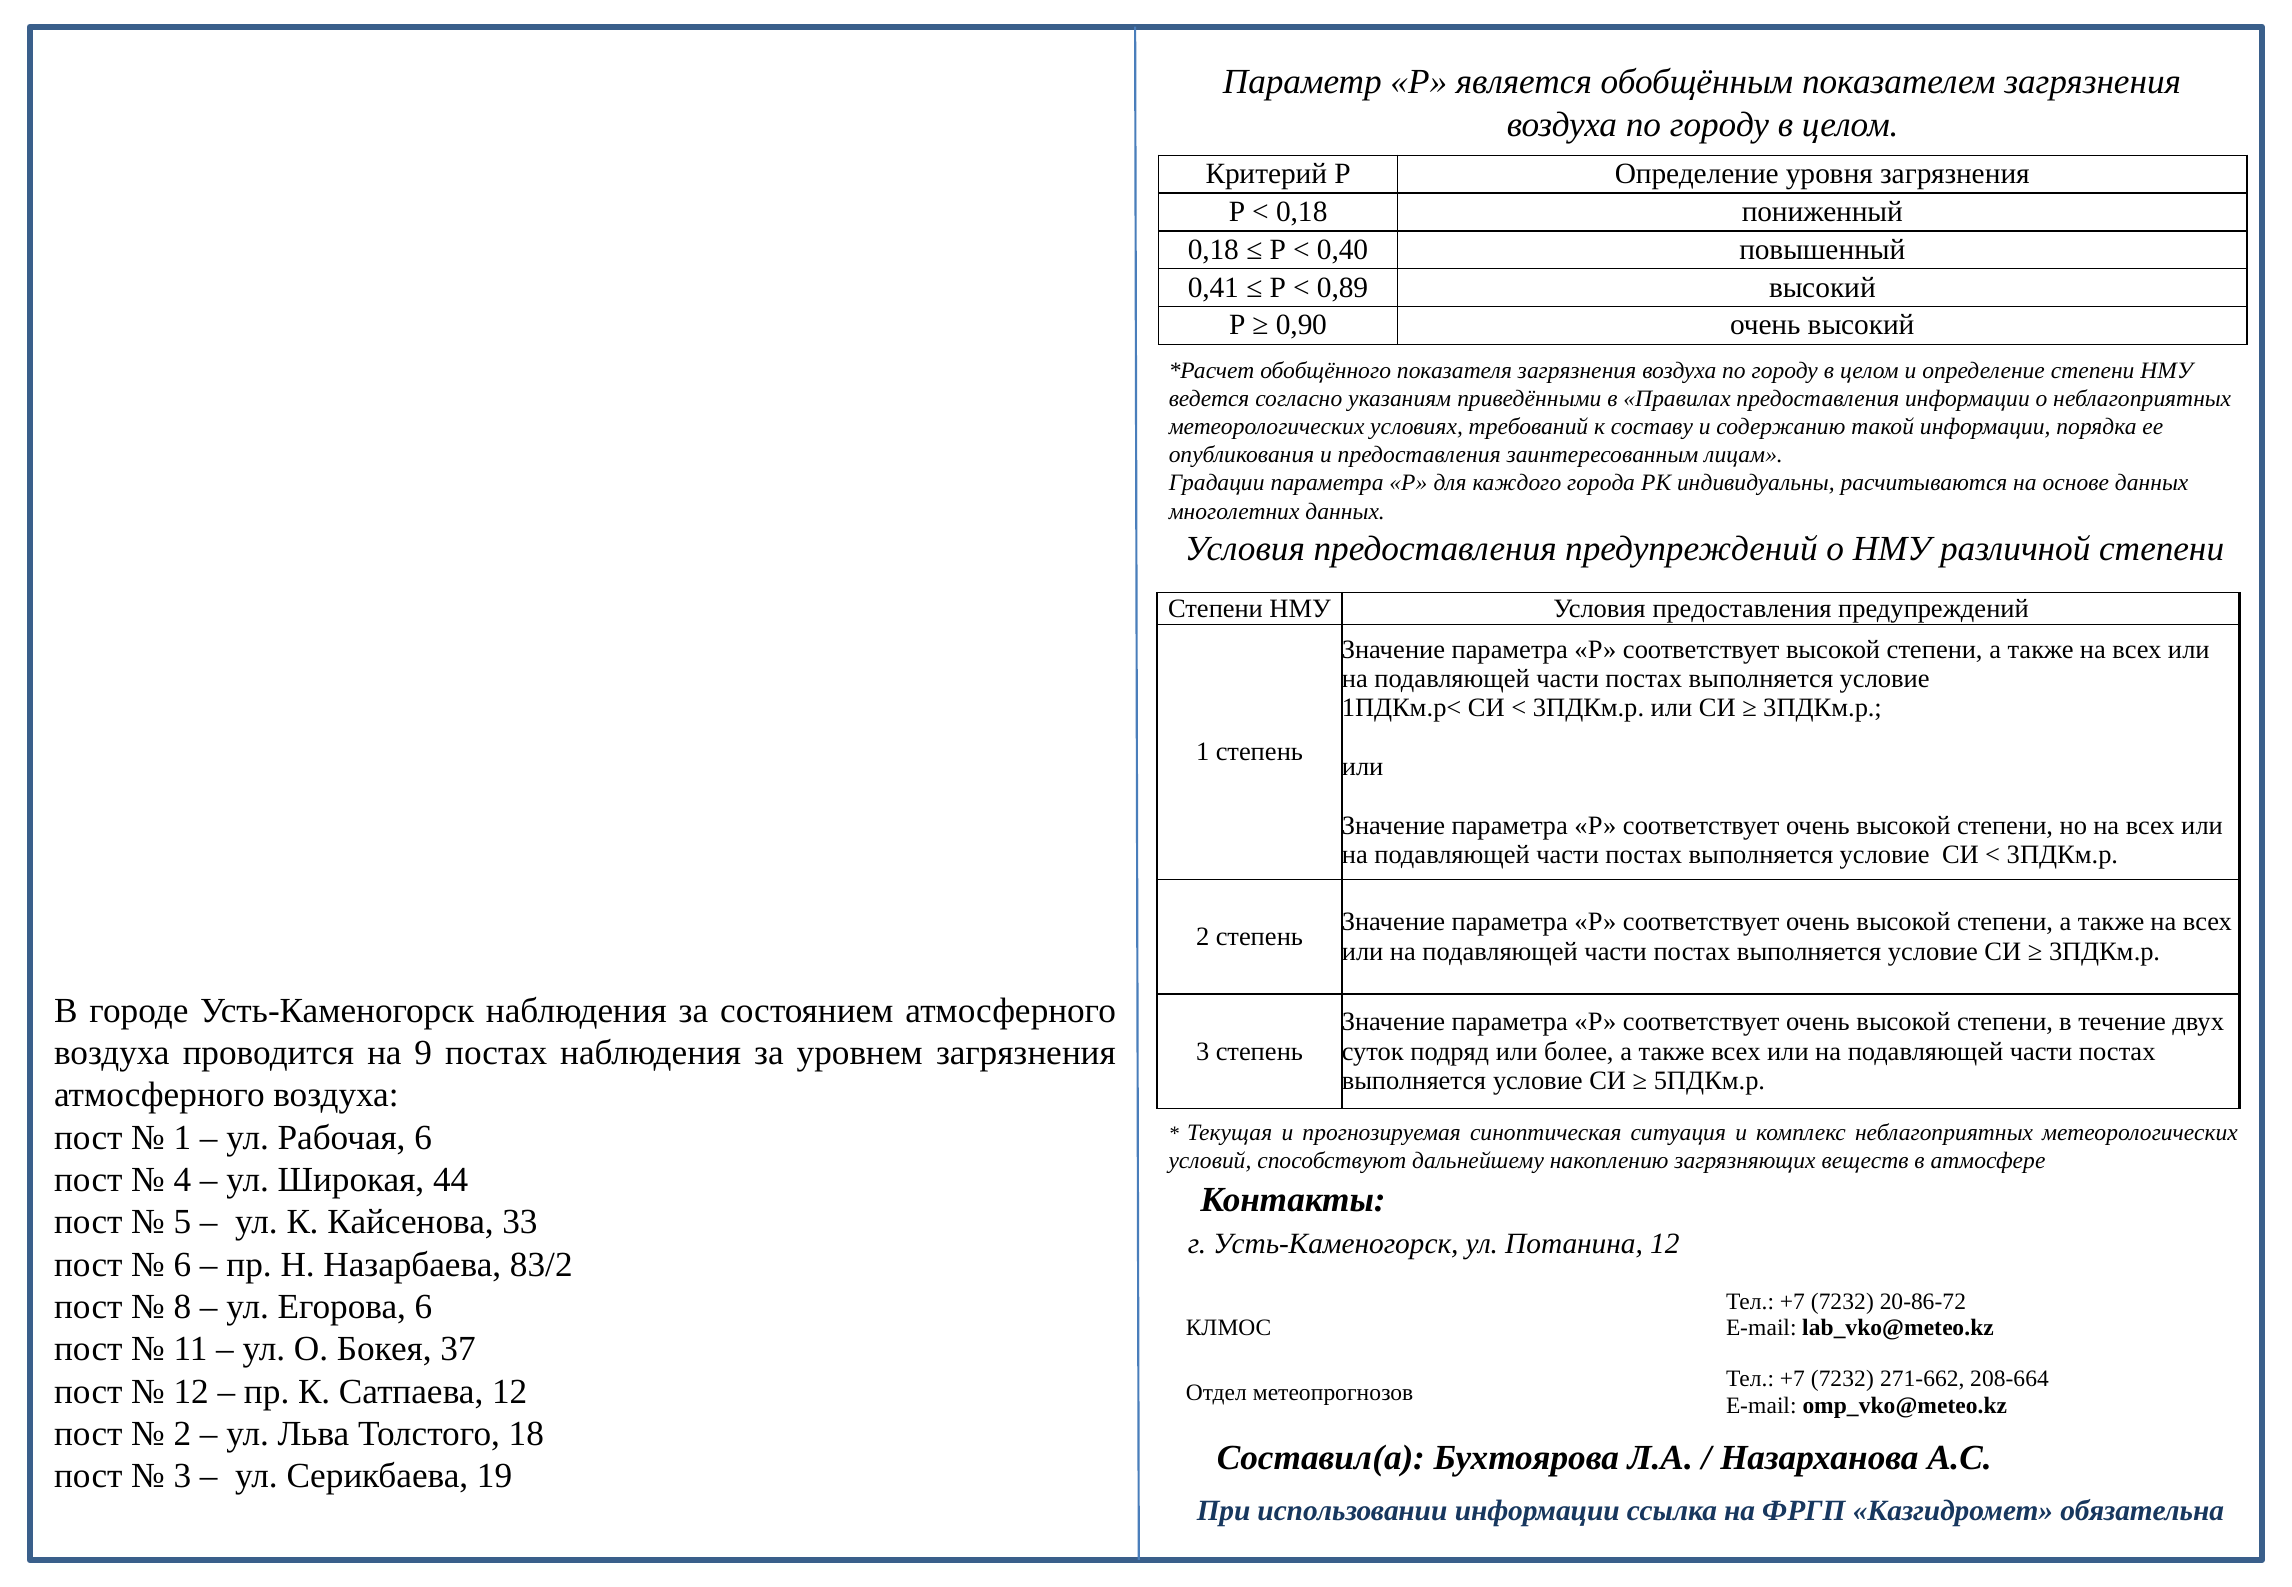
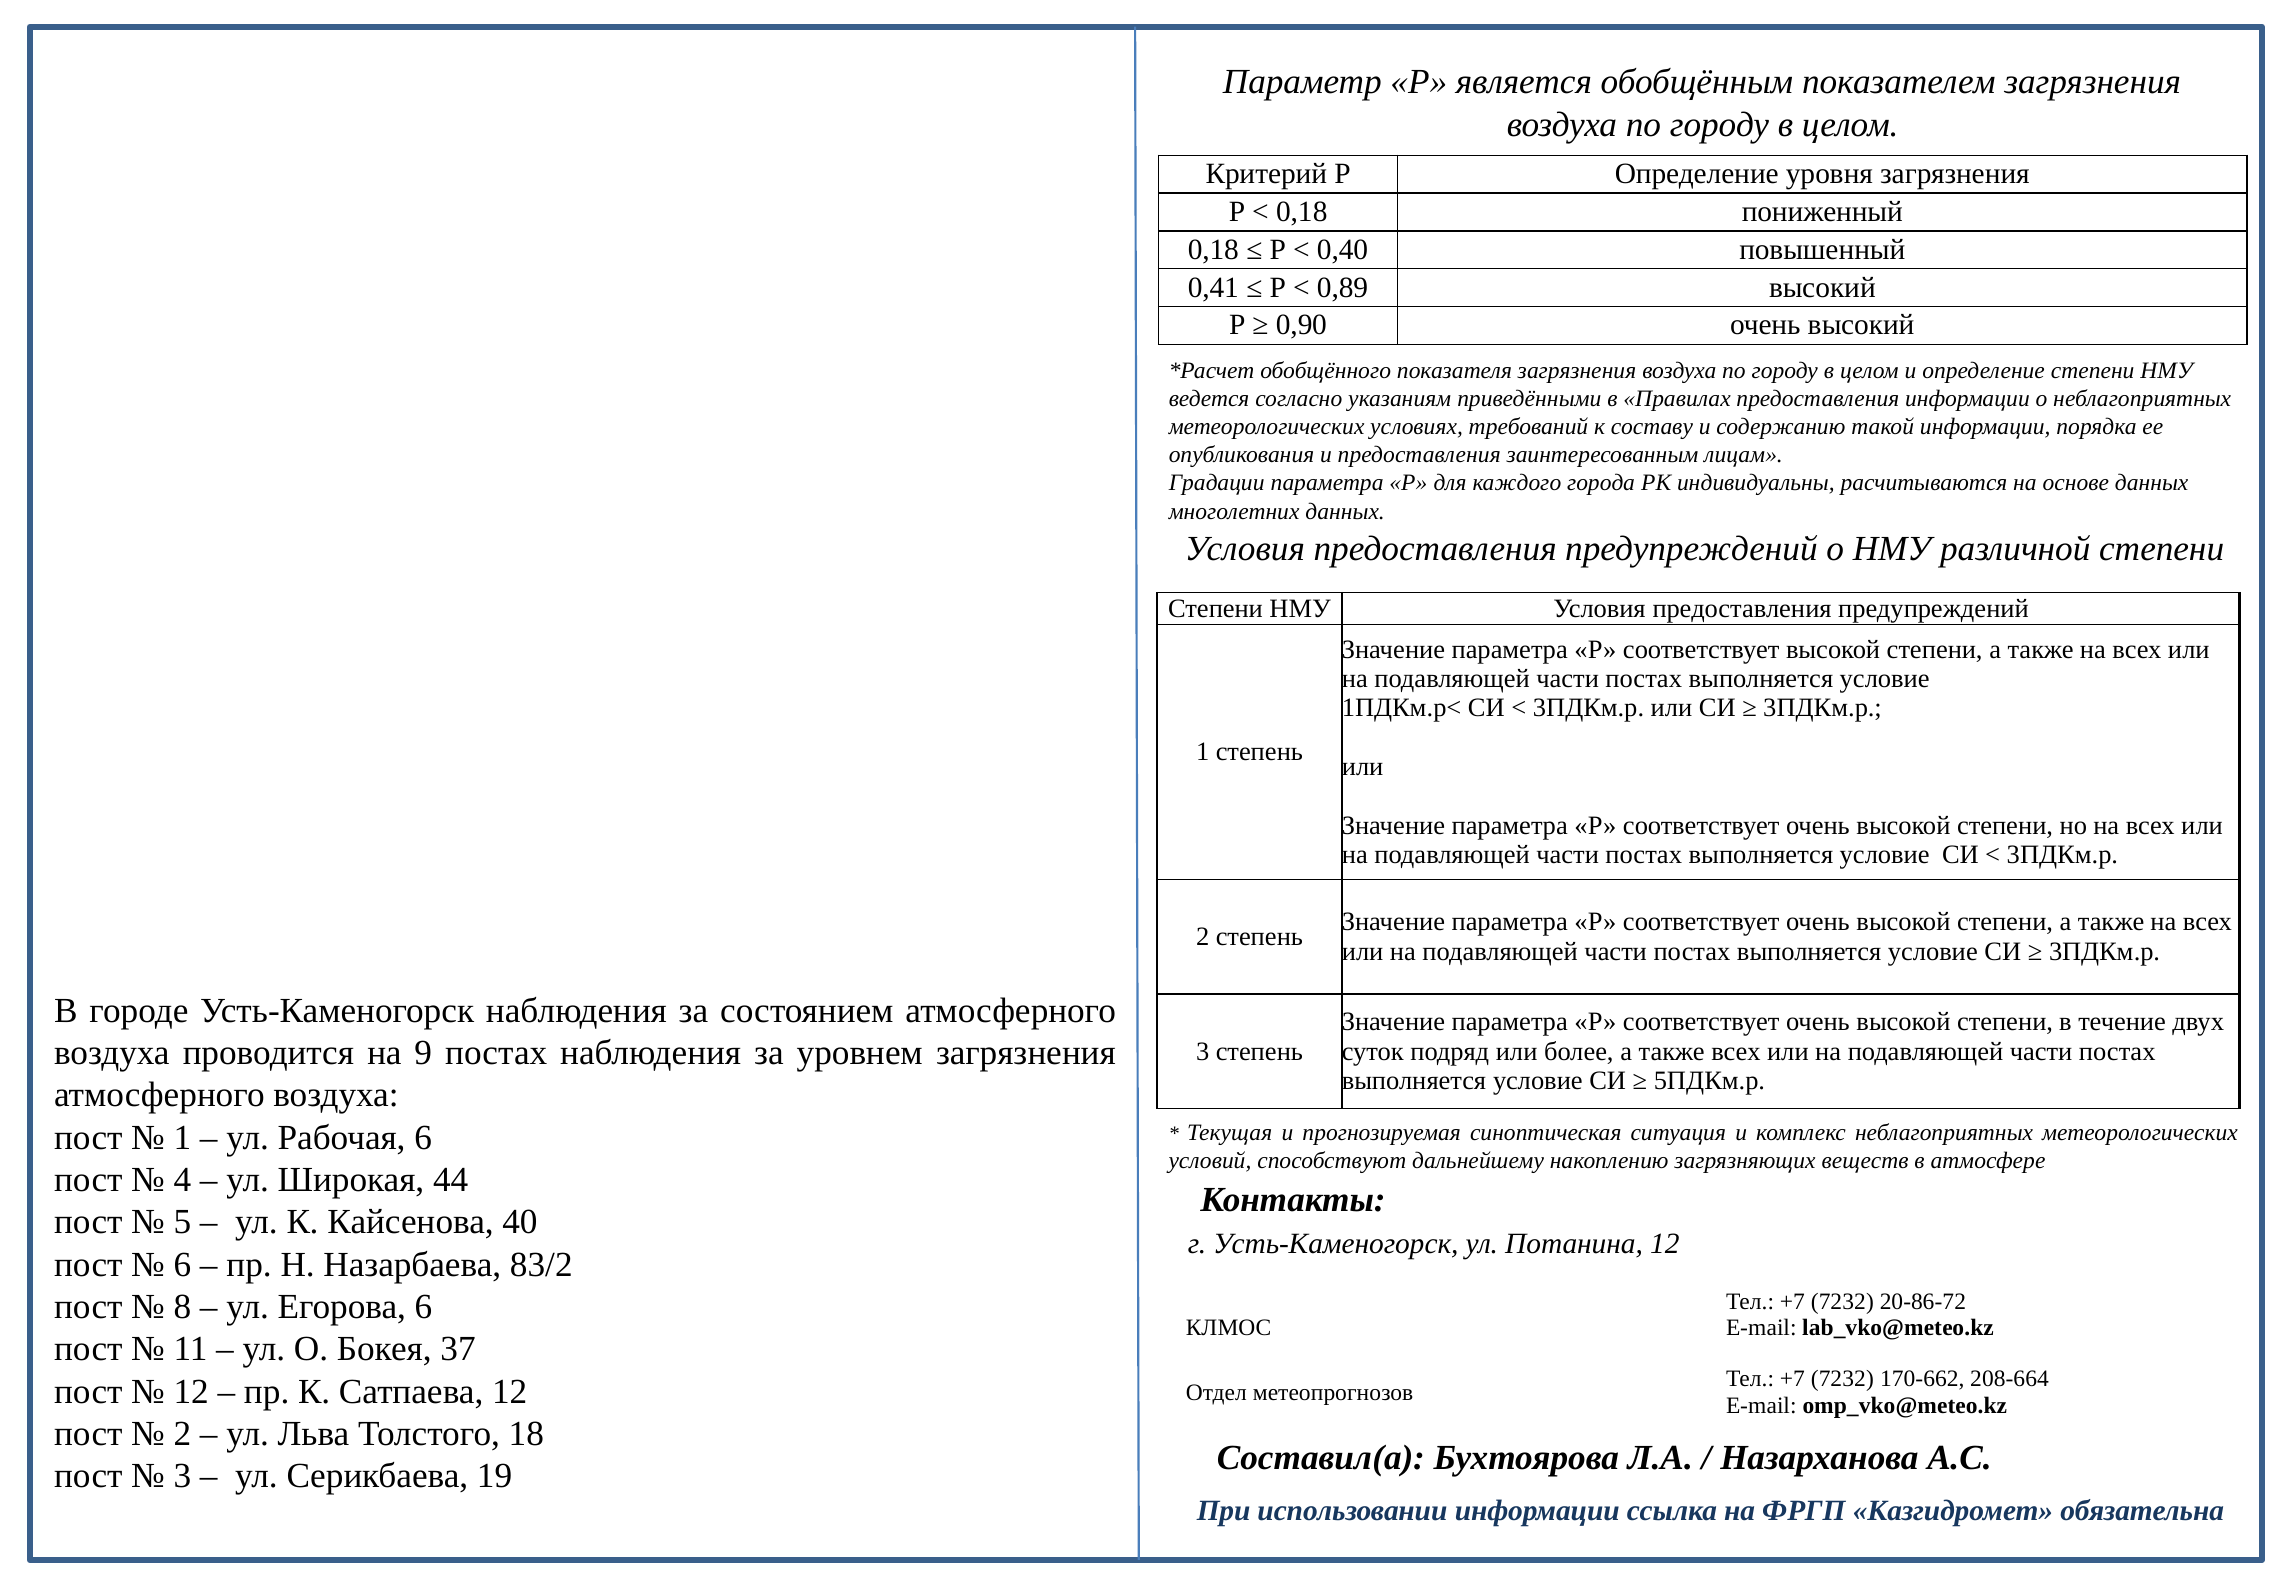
33: 33 -> 40 (520, 1222)
271-662: 271-662 -> 170-662 (1922, 1379)
